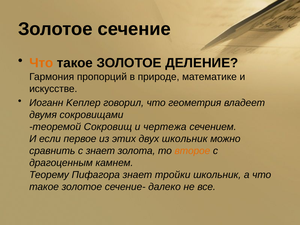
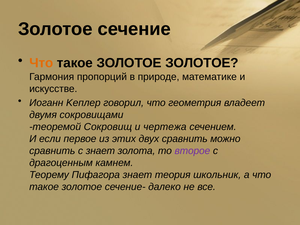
ЗОЛОТОЕ ДЕЛЕНИЕ: ДЕЛЕНИЕ -> ЗОЛОТОЕ (202, 63)
двух школьник: школьник -> сравнить (185, 139)
второе colour: orange -> purple (192, 151)
тройки: тройки -> теория (173, 175)
